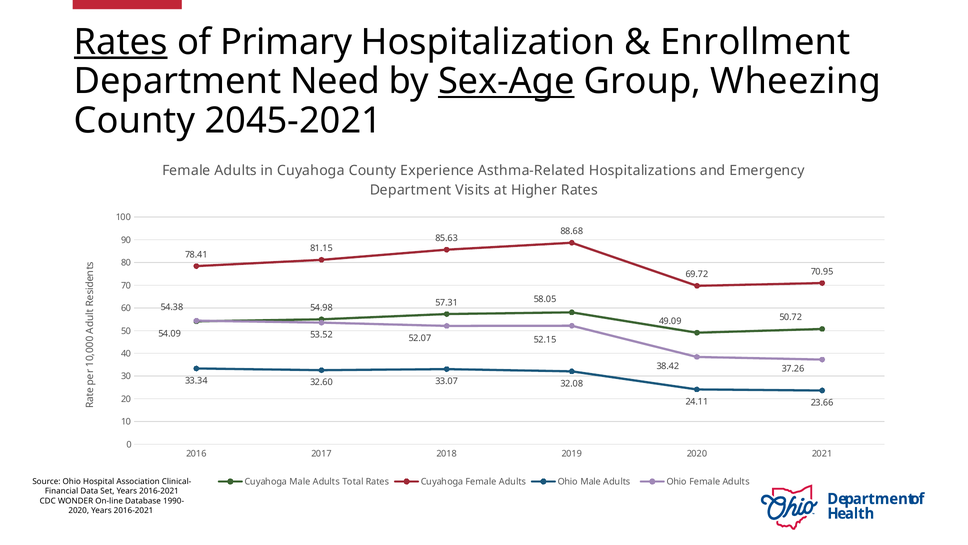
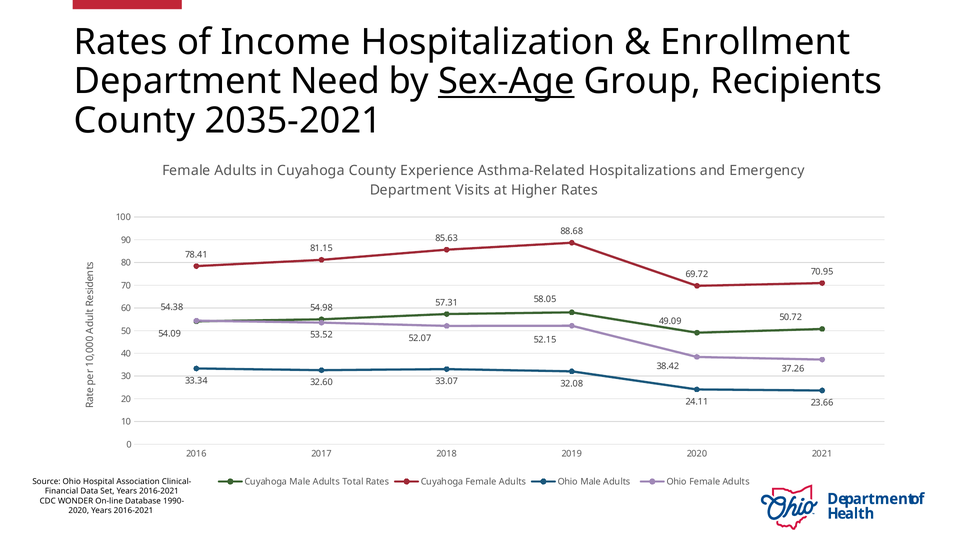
Rates underline: present -> none (121, 42)
Primary: Primary -> Income (286, 42)
Wheezing: Wheezing -> Recipients (796, 81)
2045-2021: 2045-2021 -> 2035-2021 (293, 121)
